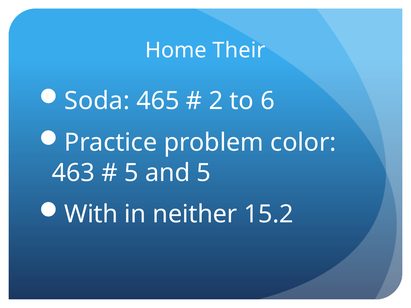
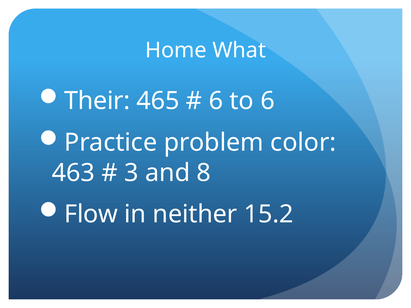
Their: Their -> What (239, 50)
Soda: Soda -> Their (97, 101)
2: 2 -> 6 (216, 101)
5: 5 -> 3 (131, 173)
and 5: 5 -> 8 (204, 173)
With: With -> Flow (91, 214)
